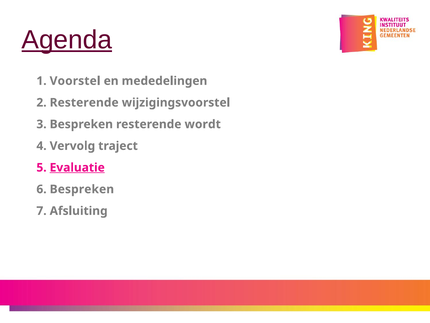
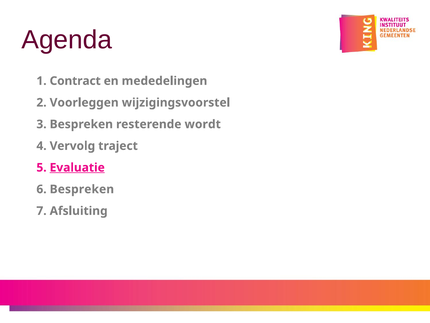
Agenda underline: present -> none (67, 40)
Voorstel: Voorstel -> Contract (75, 81)
2 Resterende: Resterende -> Voorleggen (84, 102)
